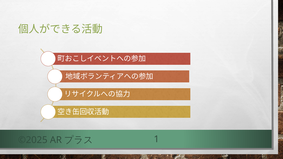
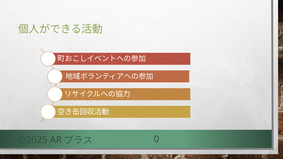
1: 1 -> 0 (156, 139)
